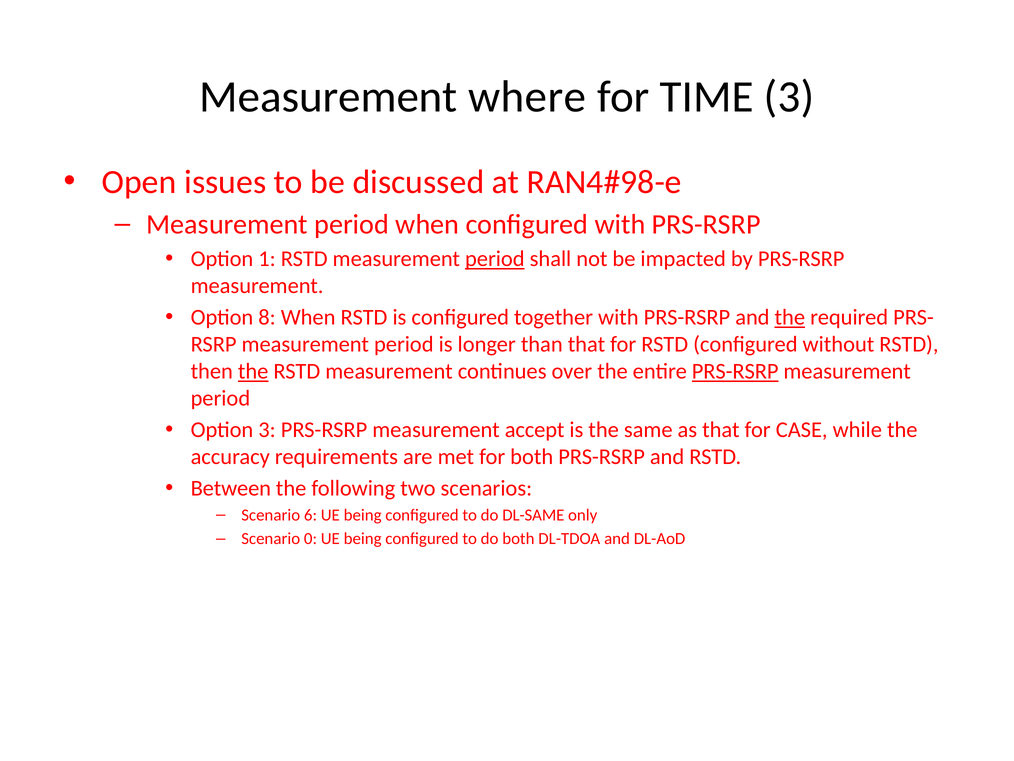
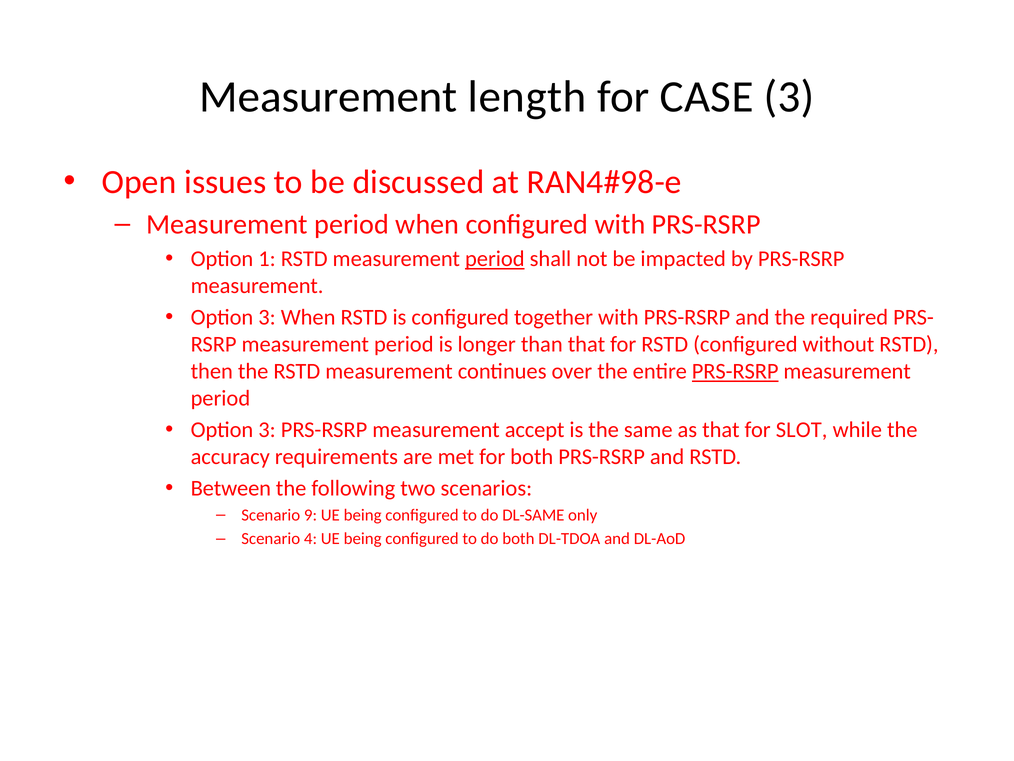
where: where -> length (527, 97)
TIME: TIME -> CASE (707, 97)
8: 8 -> 3 (267, 317)
the underline: present -> none (790, 317)
the underline: present -> none (253, 371)
CASE: CASE -> SLOT (802, 430)
6: 6 -> 9 (310, 515)
0: 0 -> 4 (310, 539)
